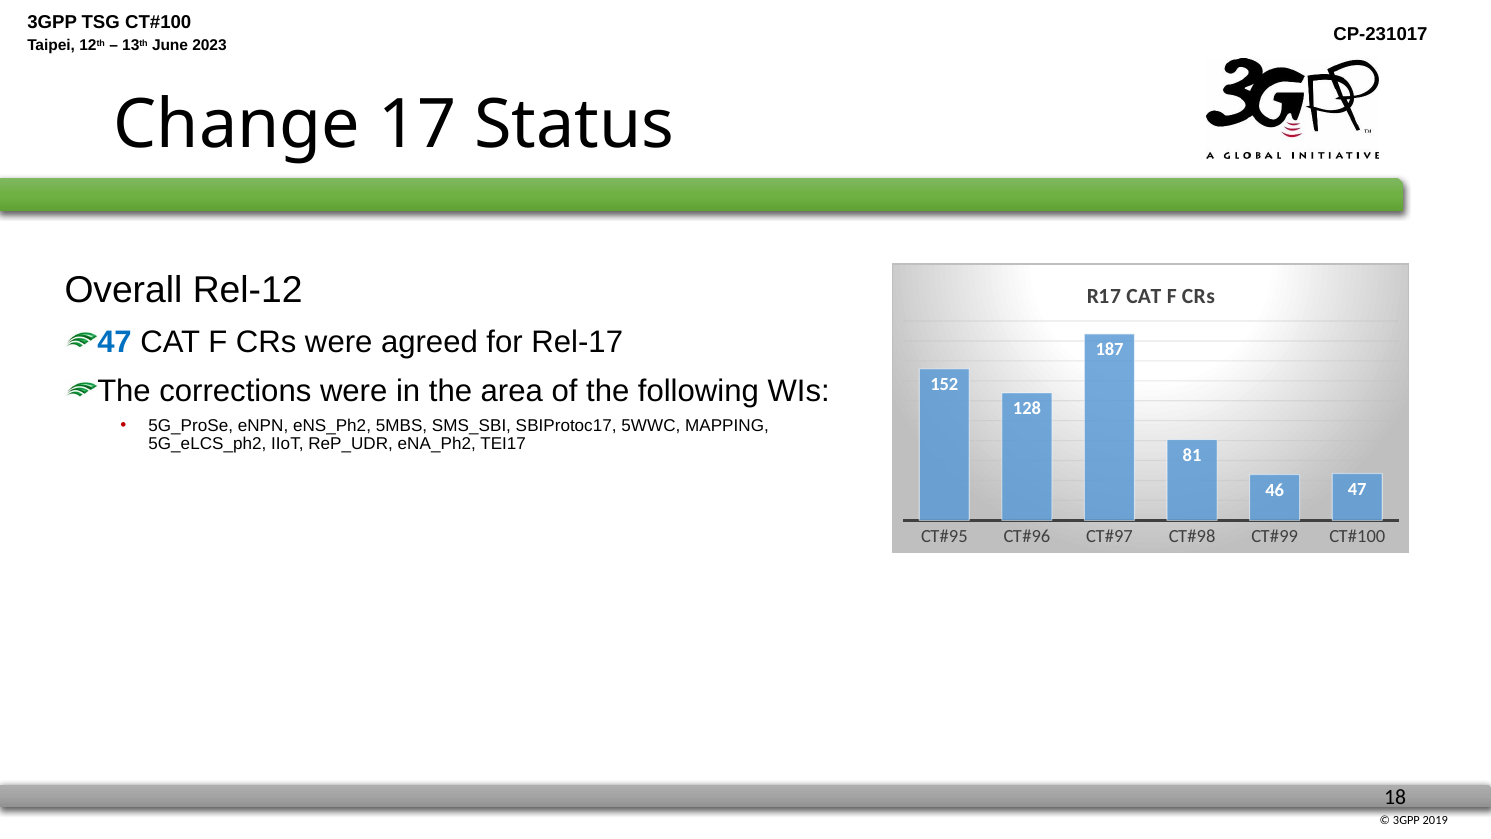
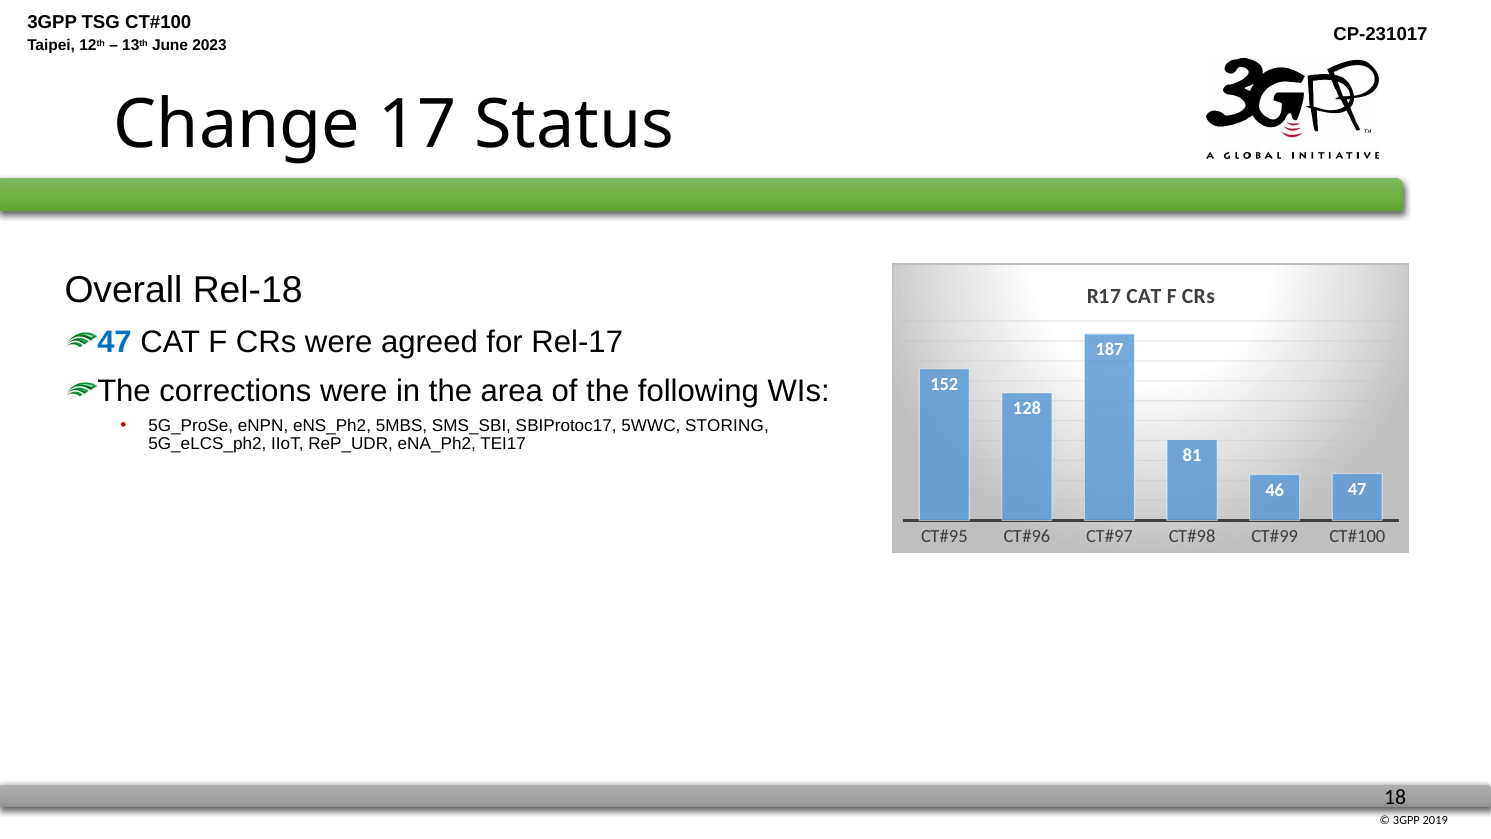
Rel-12: Rel-12 -> Rel-18 (248, 290)
MAPPING: MAPPING -> STORING (727, 425)
